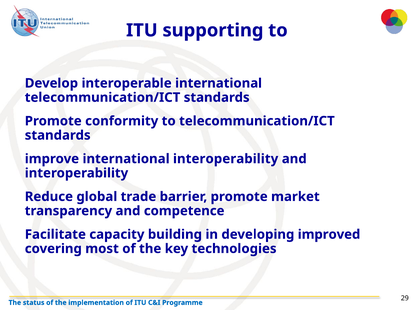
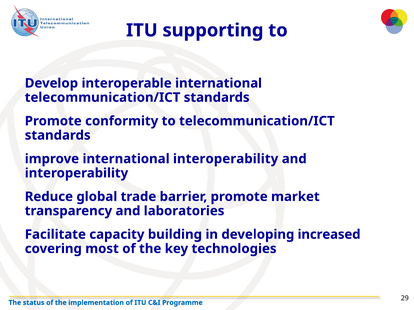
competence: competence -> laboratories (184, 211)
improved: improved -> increased (329, 235)
